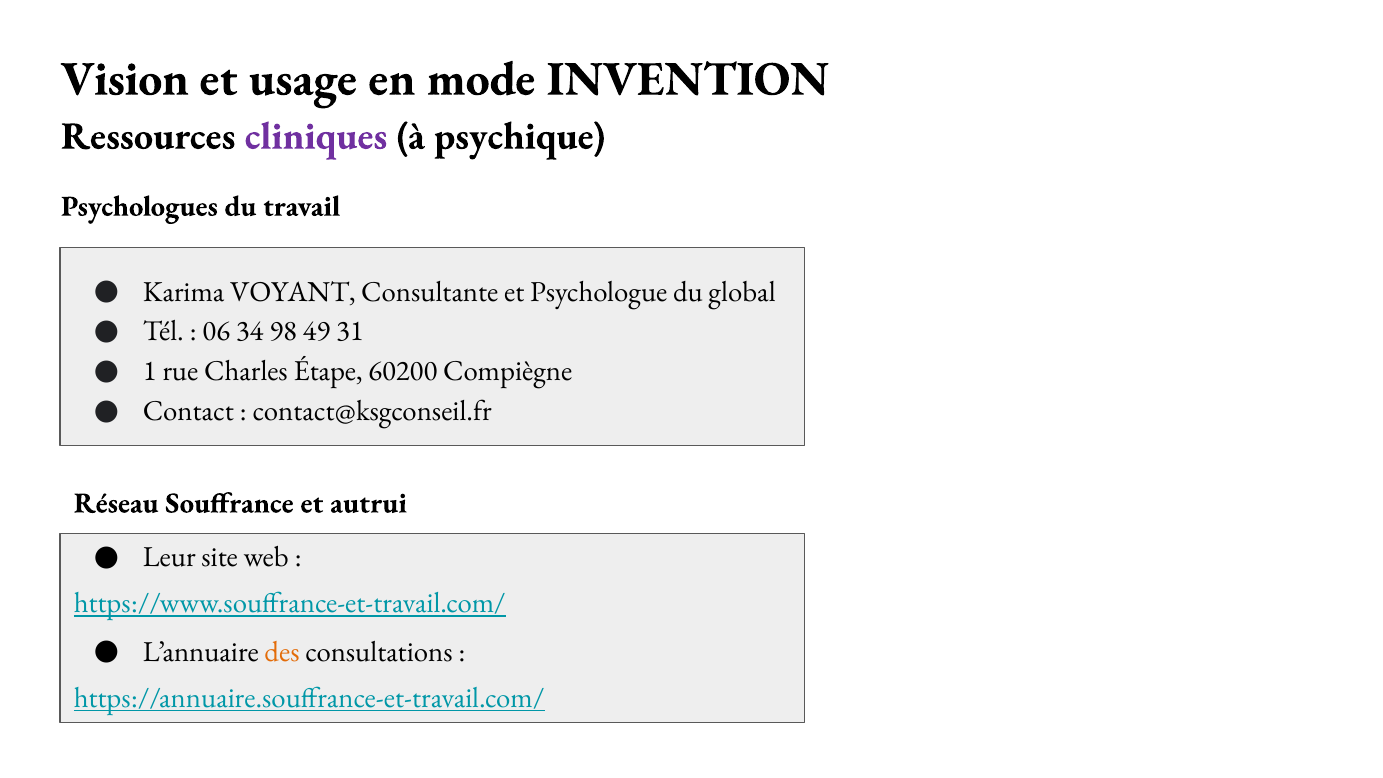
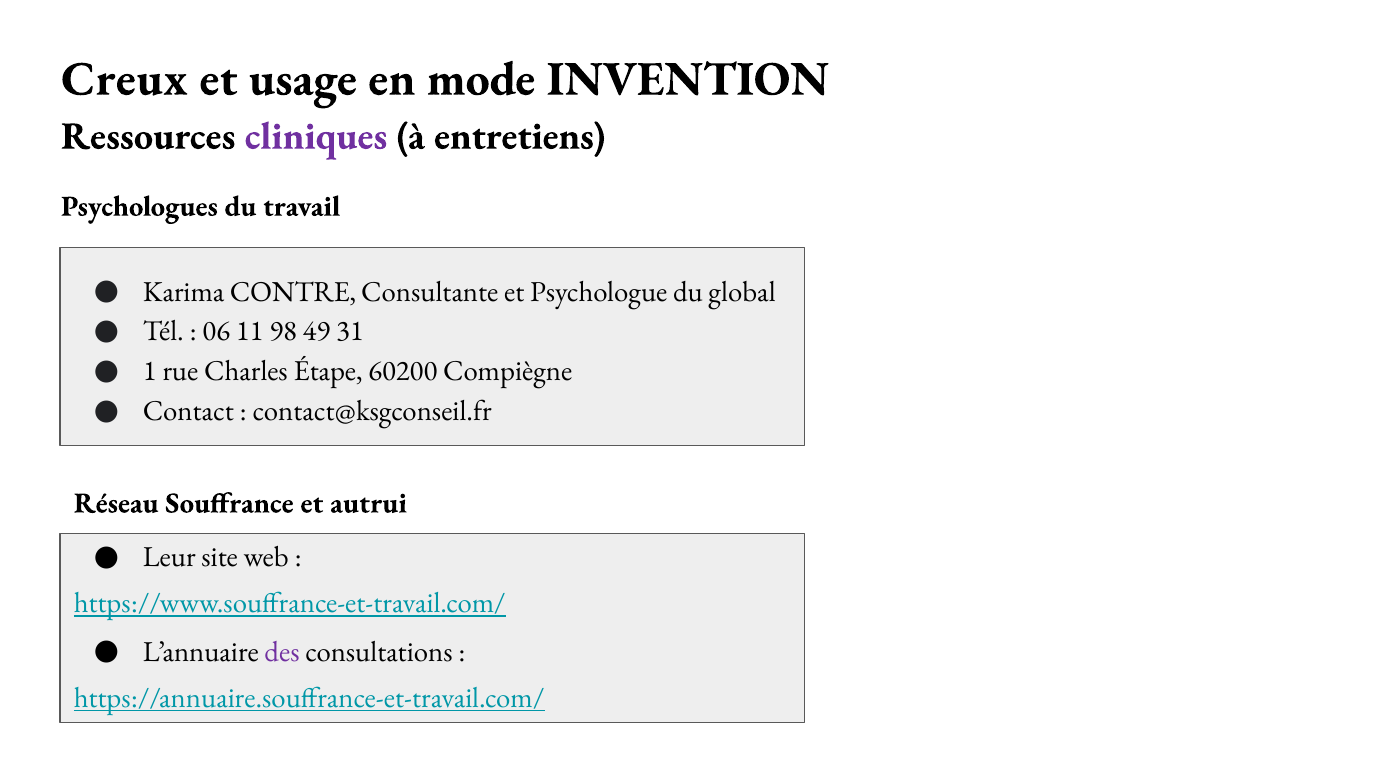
Vision: Vision -> Creux (124, 79)
psychique: psychique -> entretiens (520, 136)
VOYANT: VOYANT -> CONTRE (293, 292)
34: 34 -> 11 (250, 331)
des colour: orange -> purple (282, 652)
